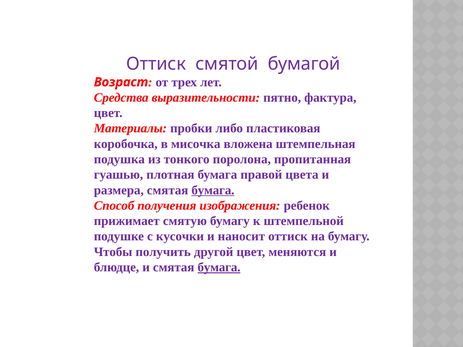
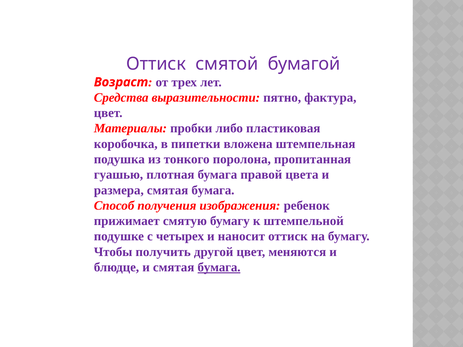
мисочка: мисочка -> пипетки (196, 144)
бумага underline: present -> none (213, 190)
кусочки: кусочки -> четырех (180, 237)
